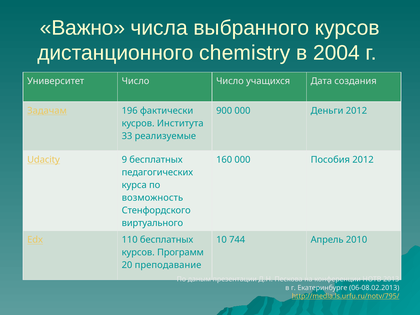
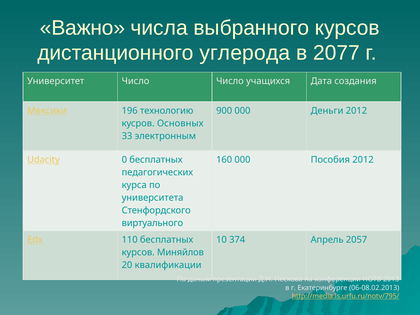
chemistry: chemistry -> углерода (245, 53)
2004: 2004 -> 2077 (336, 53)
Задачам: Задачам -> Мексики (47, 111)
фактически: фактически -> технологию (167, 111)
Института: Института -> Основных (180, 123)
реализуемые: реализуемые -> электронным (165, 136)
9: 9 -> 0 (124, 160)
возможность: возможность -> университета (153, 198)
744: 744 -> 374 (237, 240)
2010: 2010 -> 2057 (357, 240)
Программ: Программ -> Миняйлов (180, 252)
преподавание: преподавание -> квалификации (168, 265)
